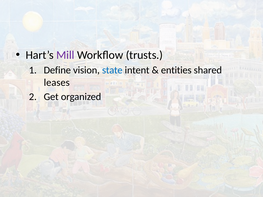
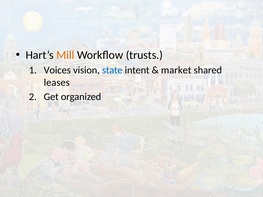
Mill colour: purple -> orange (65, 55)
Define: Define -> Voices (57, 70)
entities: entities -> market (176, 70)
